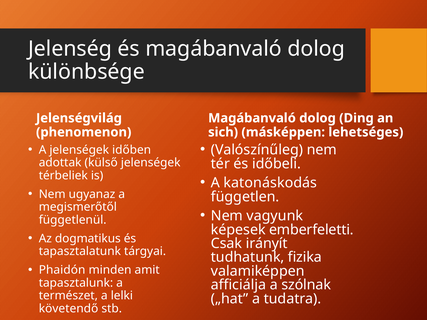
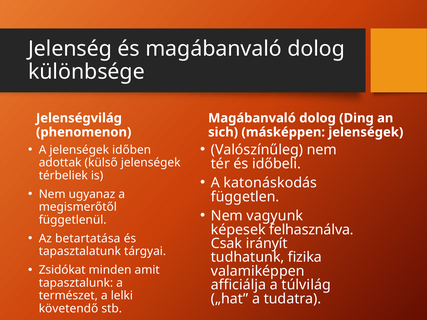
másképpen lehetséges: lehetséges -> jelenségek (366, 132)
emberfeletti: emberfeletti -> felhasználva (311, 230)
dogmatikus: dogmatikus -> betartatása (88, 239)
Phaidón: Phaidón -> Zsidókat (62, 270)
szólnak: szólnak -> túlvilág (306, 285)
